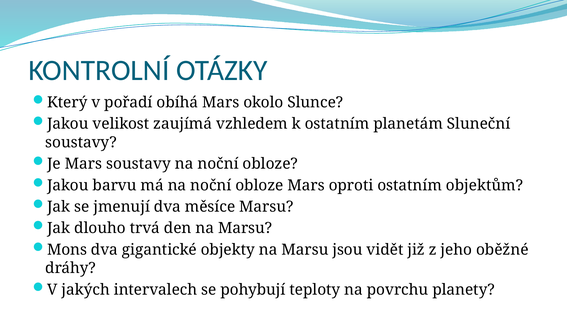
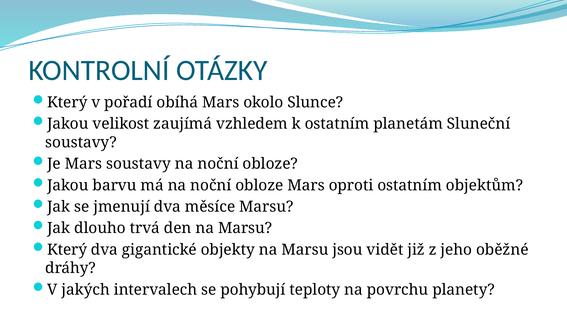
Mons: Mons -> Který (67, 250)
